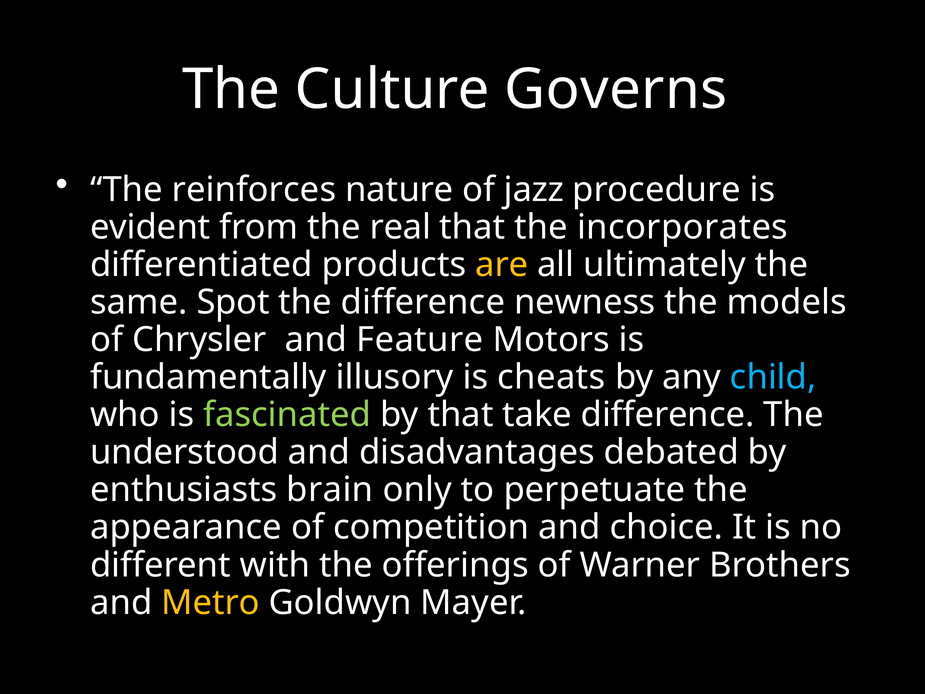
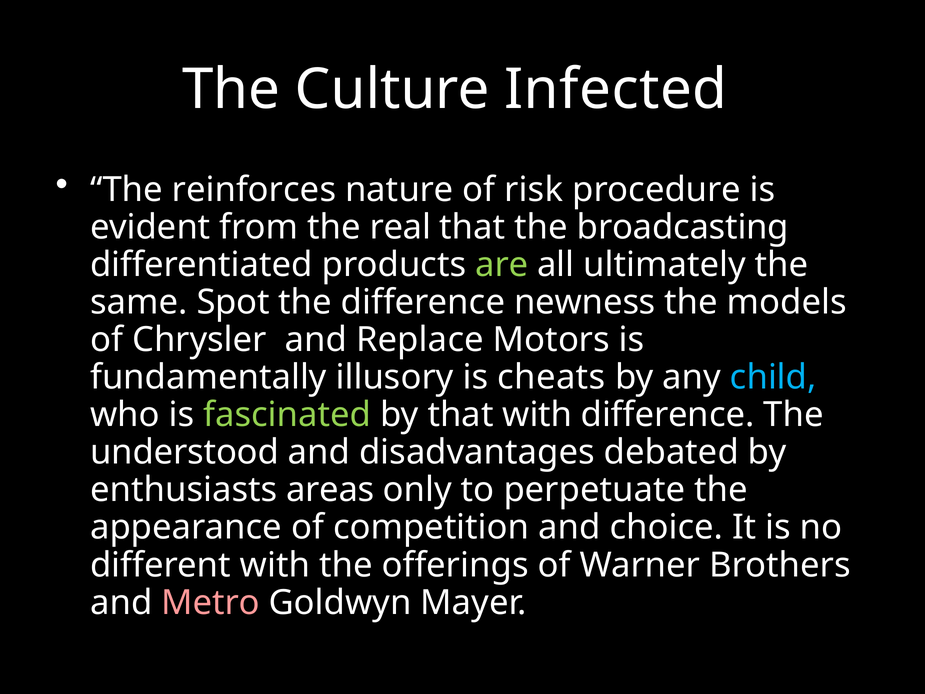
Governs: Governs -> Infected (616, 90)
jazz: jazz -> risk (534, 190)
incorporates: incorporates -> broadcasting (683, 227)
are colour: yellow -> light green (502, 265)
Feature: Feature -> Replace (420, 340)
that take: take -> with (537, 415)
brain: brain -> areas (330, 490)
Metro colour: yellow -> pink (211, 602)
